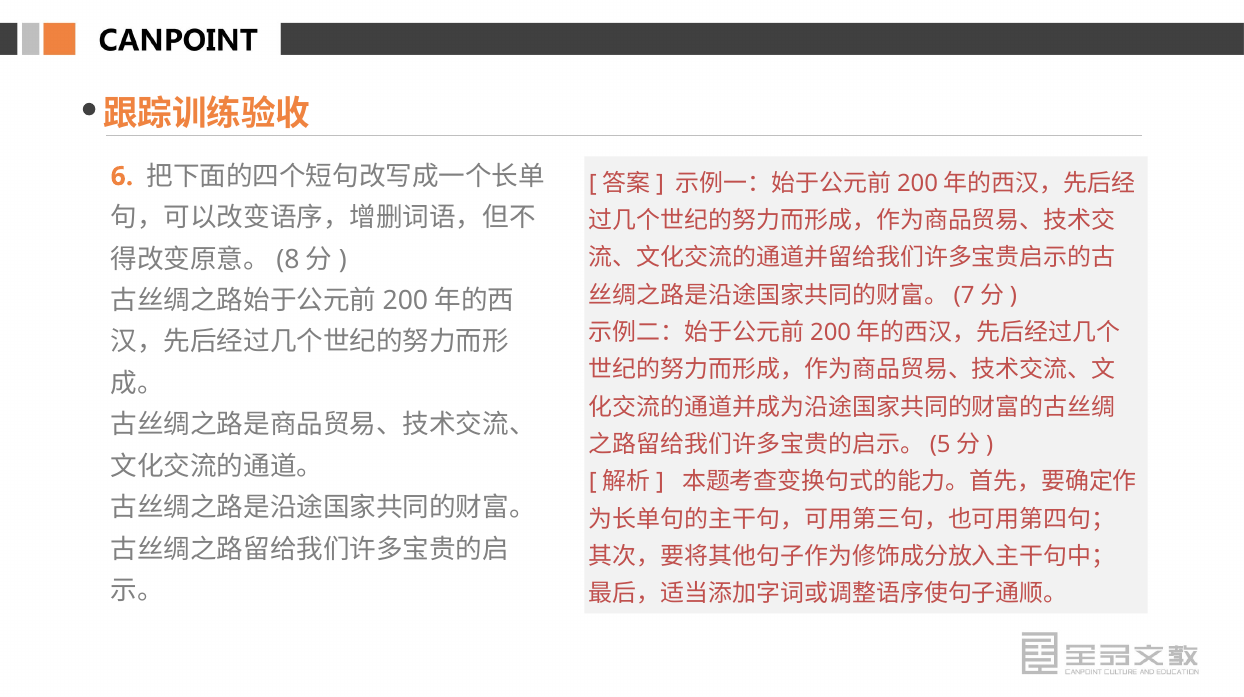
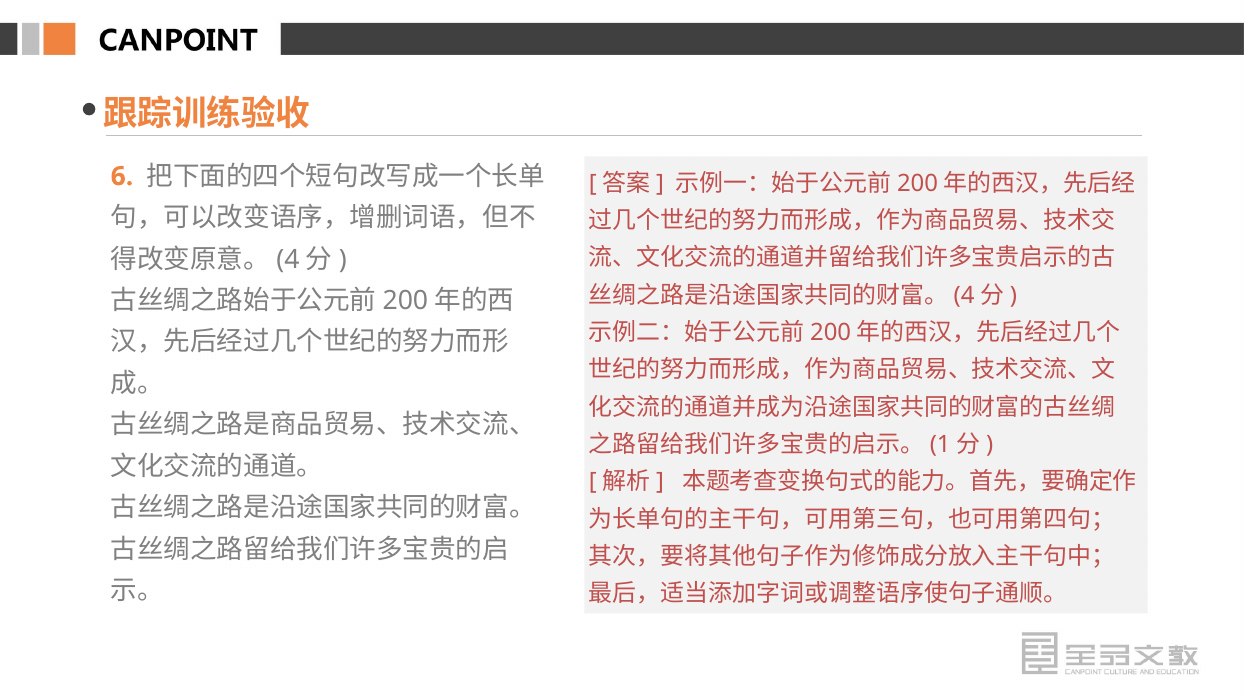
8: 8 -> 4 (288, 259)
7: 7 -> 4 (964, 295)
5: 5 -> 1 (940, 445)
